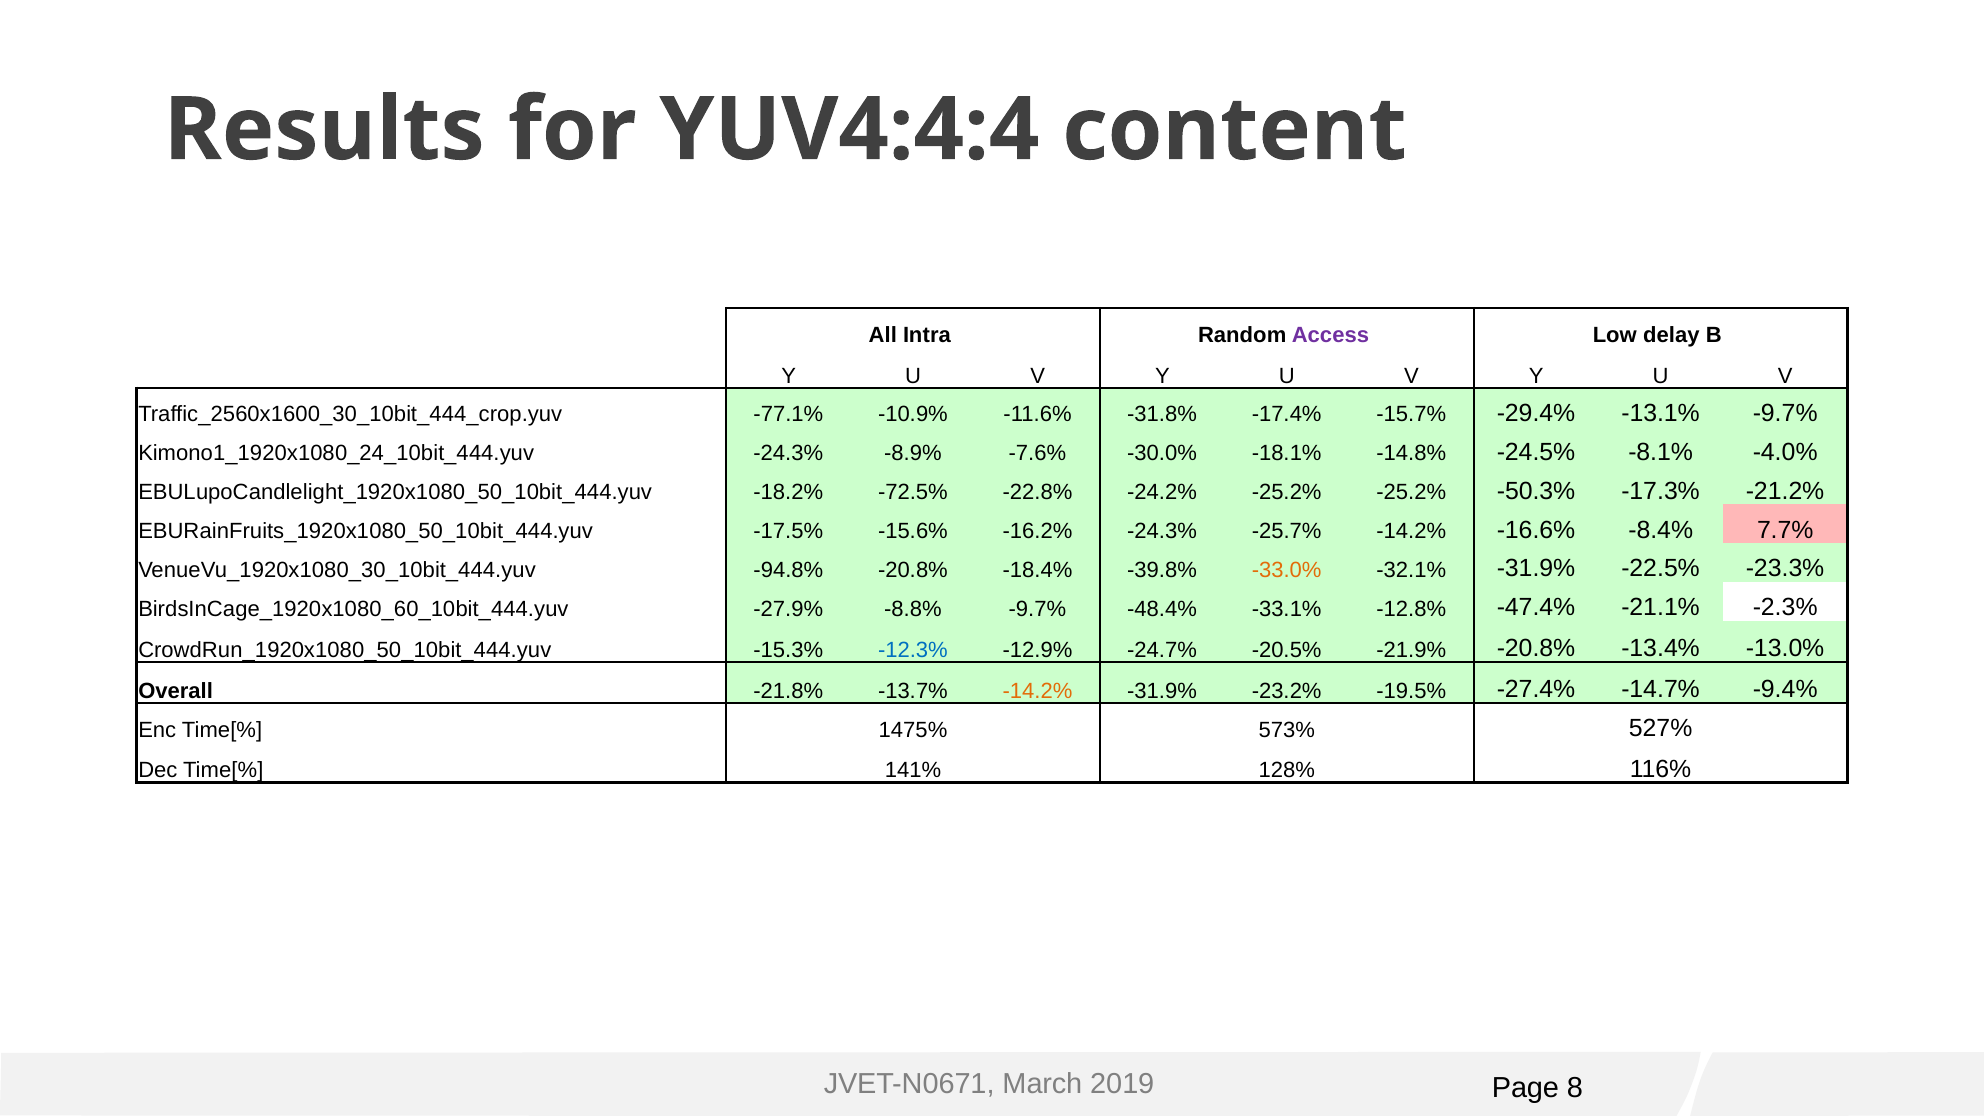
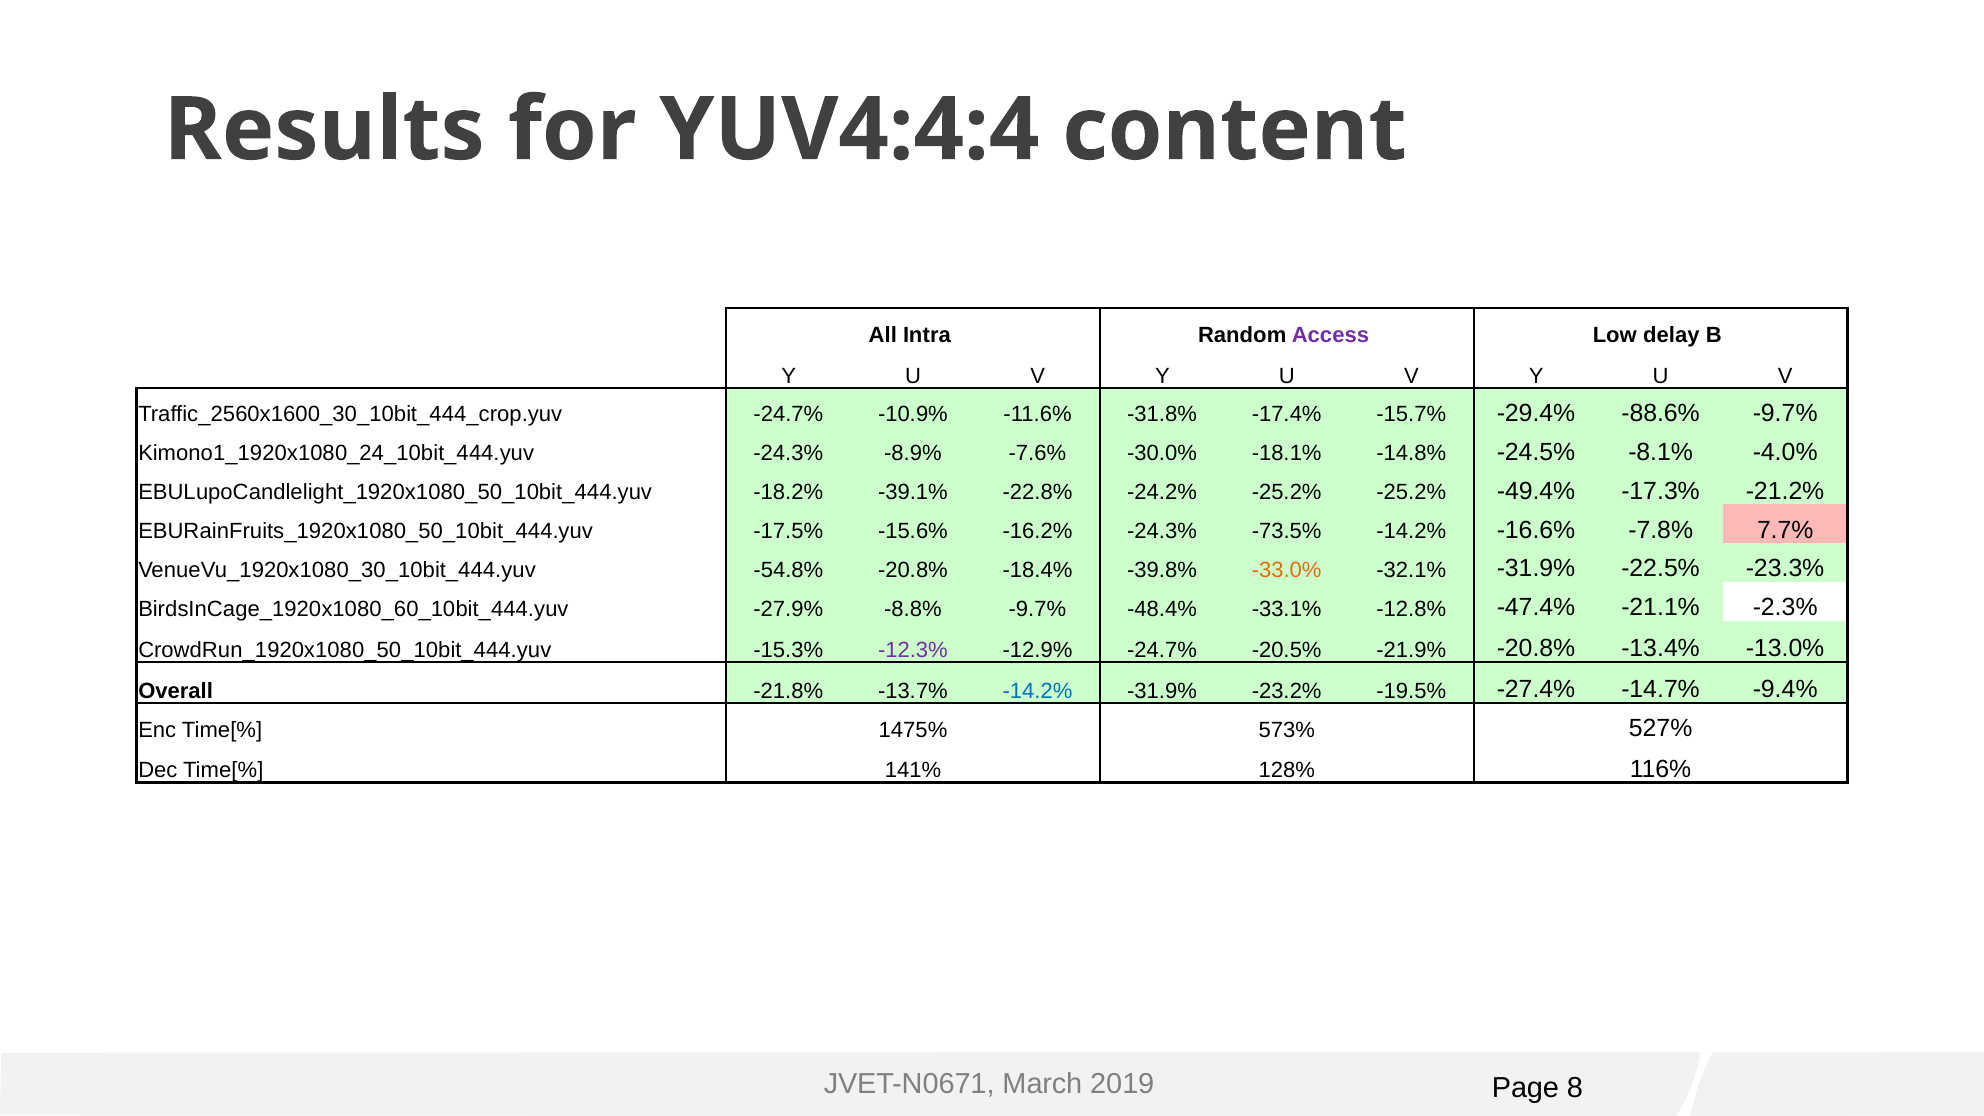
-77.1%: -77.1% -> -24.7% (788, 415)
-13.1%: -13.1% -> -88.6% (1661, 413)
-72.5%: -72.5% -> -39.1% (913, 492)
-50.3%: -50.3% -> -49.4% (1536, 491)
-25.7%: -25.7% -> -73.5% (1287, 531)
-8.4%: -8.4% -> -7.8% (1661, 530)
-94.8%: -94.8% -> -54.8% (788, 570)
-12.3% colour: blue -> purple (913, 650)
-14.2% colour: orange -> blue (1038, 691)
